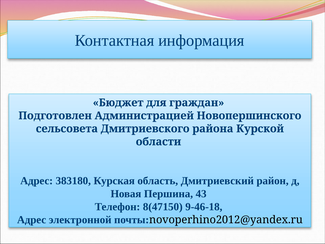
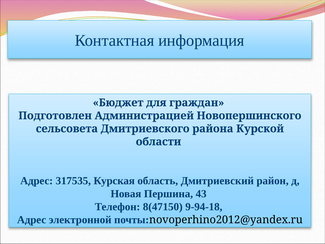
383180: 383180 -> 317535 (73, 181)
9-46-18: 9-46-18 -> 9-94-18 (204, 207)
